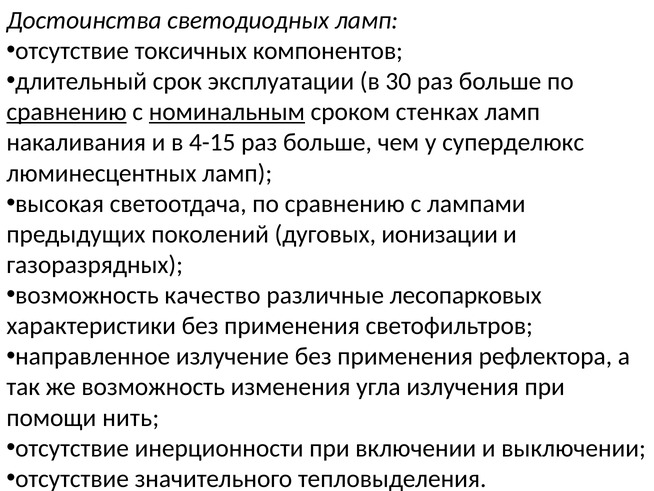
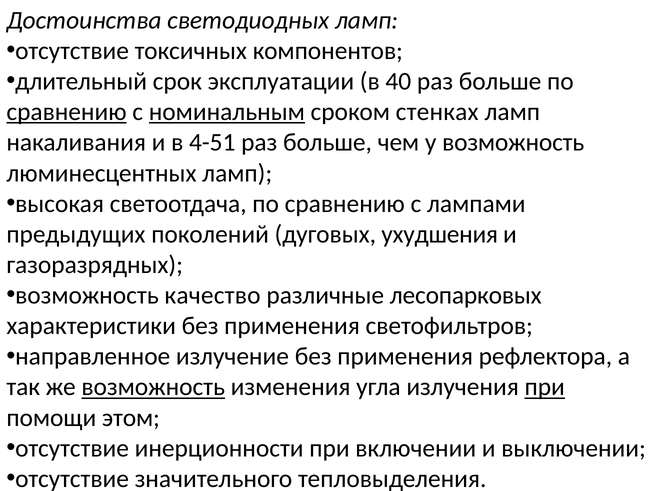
30: 30 -> 40 (398, 81)
4-15: 4-15 -> 4-51 (212, 142)
у суперделюкс: суперделюкс -> возможность (513, 142)
ионизации: ионизации -> ухудшения (440, 234)
возможность underline: none -> present (153, 387)
при underline: none -> present (545, 387)
нить: нить -> этом (131, 417)
